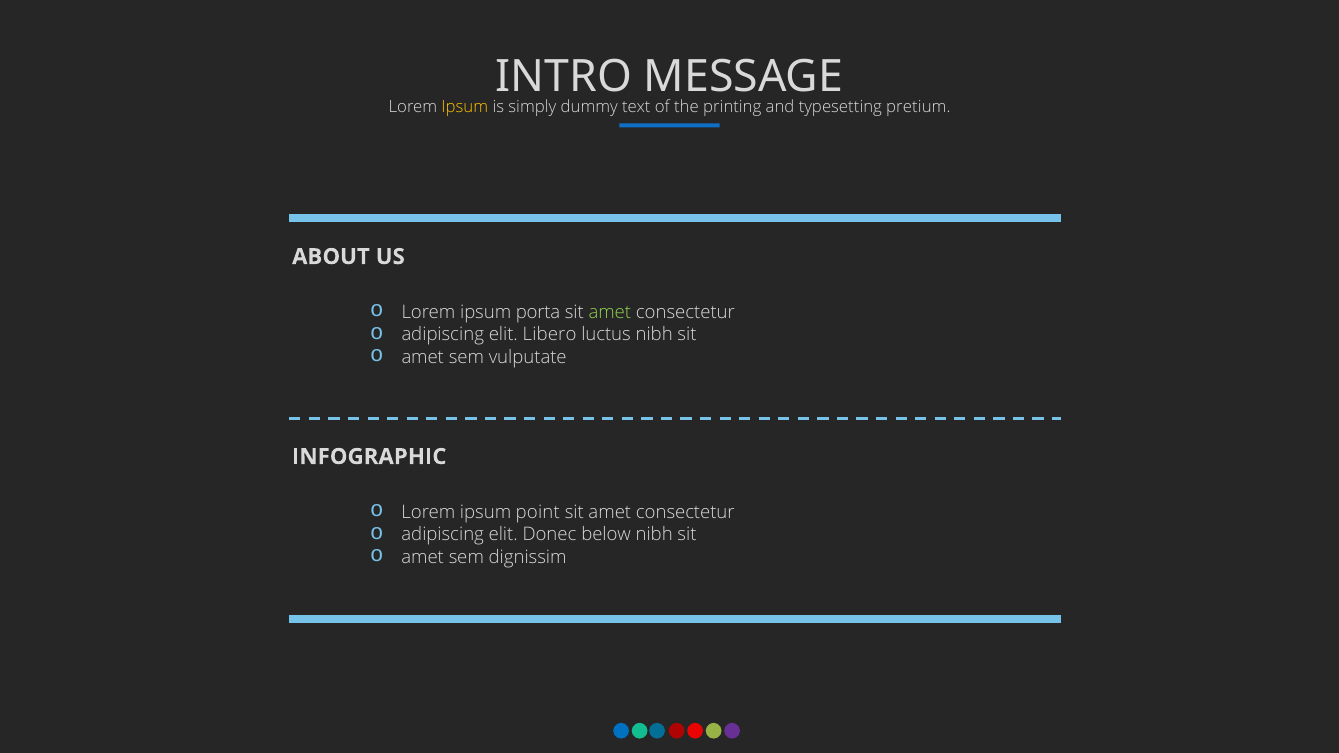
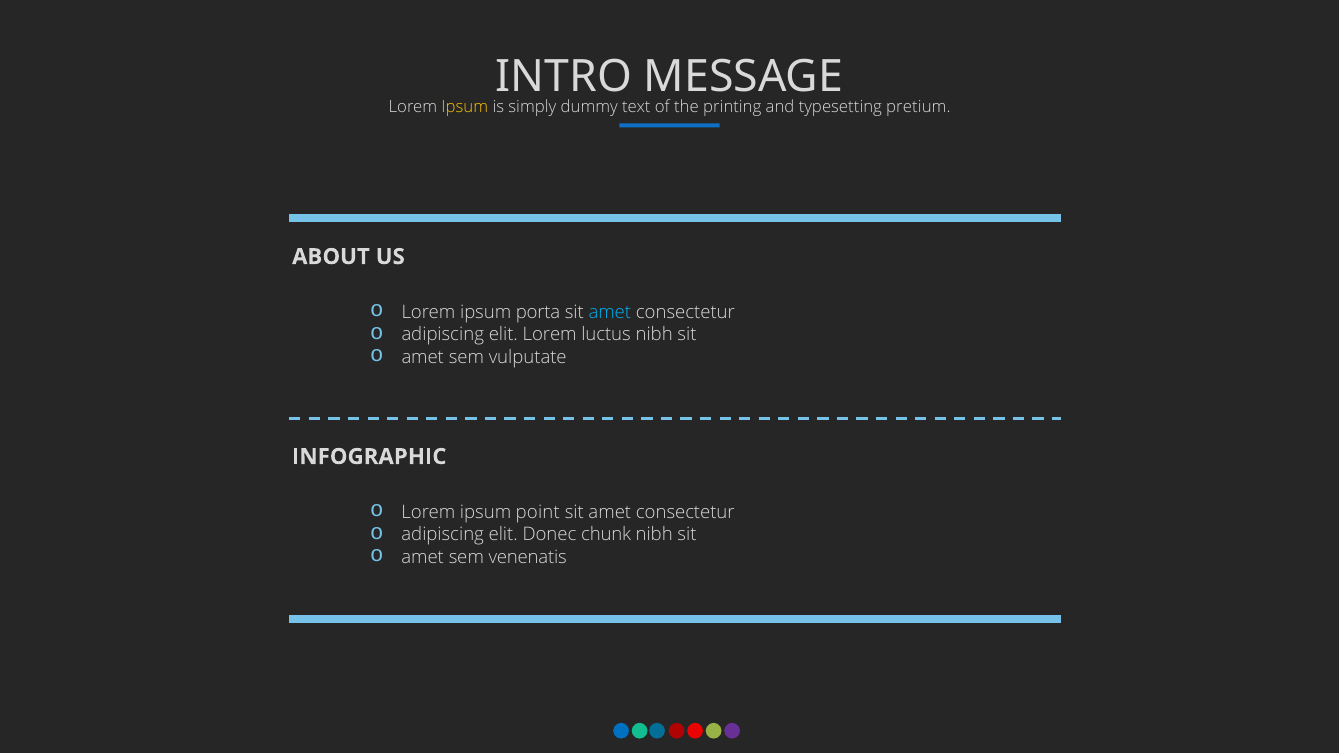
amet colour: light green -> light blue (610, 312)
elit Libero: Libero -> Lorem (550, 335)
below: below -> chunk (606, 535)
dignissim: dignissim -> venenatis (528, 557)
